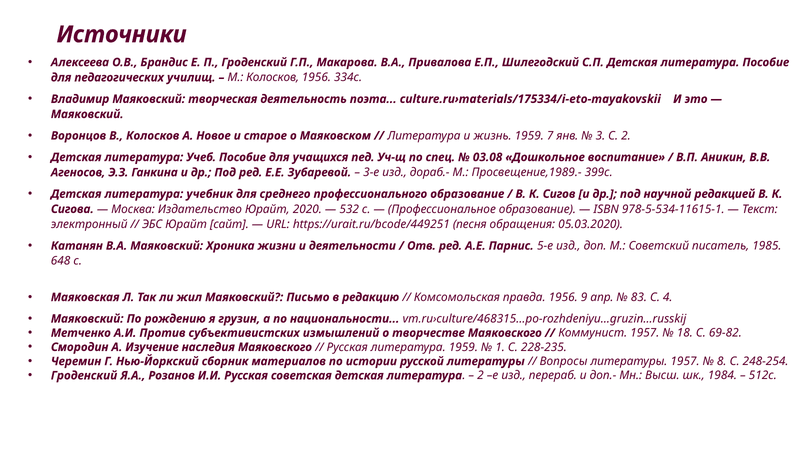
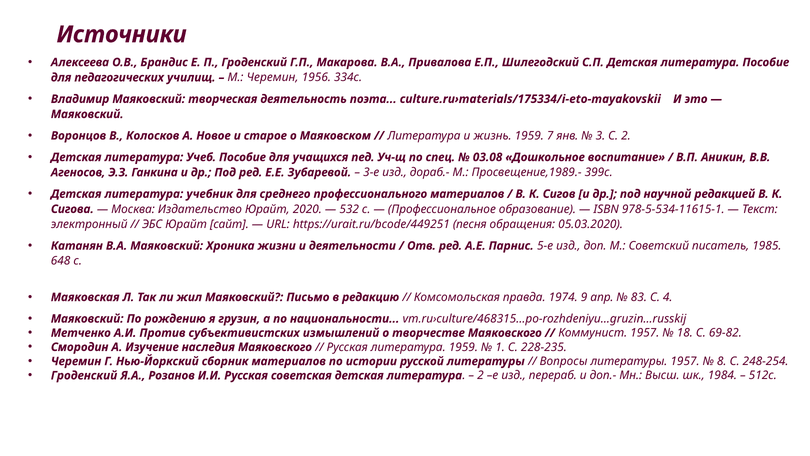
М Колосков: Колосков -> Черемин (273, 77)
профессионального образование: образование -> материалов (467, 194)
правда 1956: 1956 -> 1974 (563, 297)
